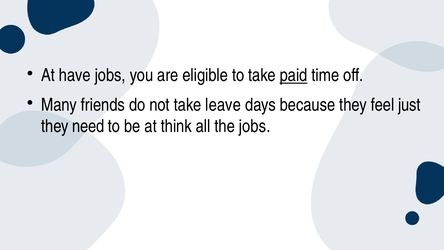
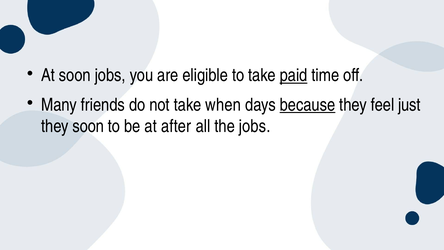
At have: have -> soon (75, 75)
leave: leave -> when (223, 105)
because underline: none -> present (307, 105)
they need: need -> soon (88, 126)
think: think -> after (176, 126)
